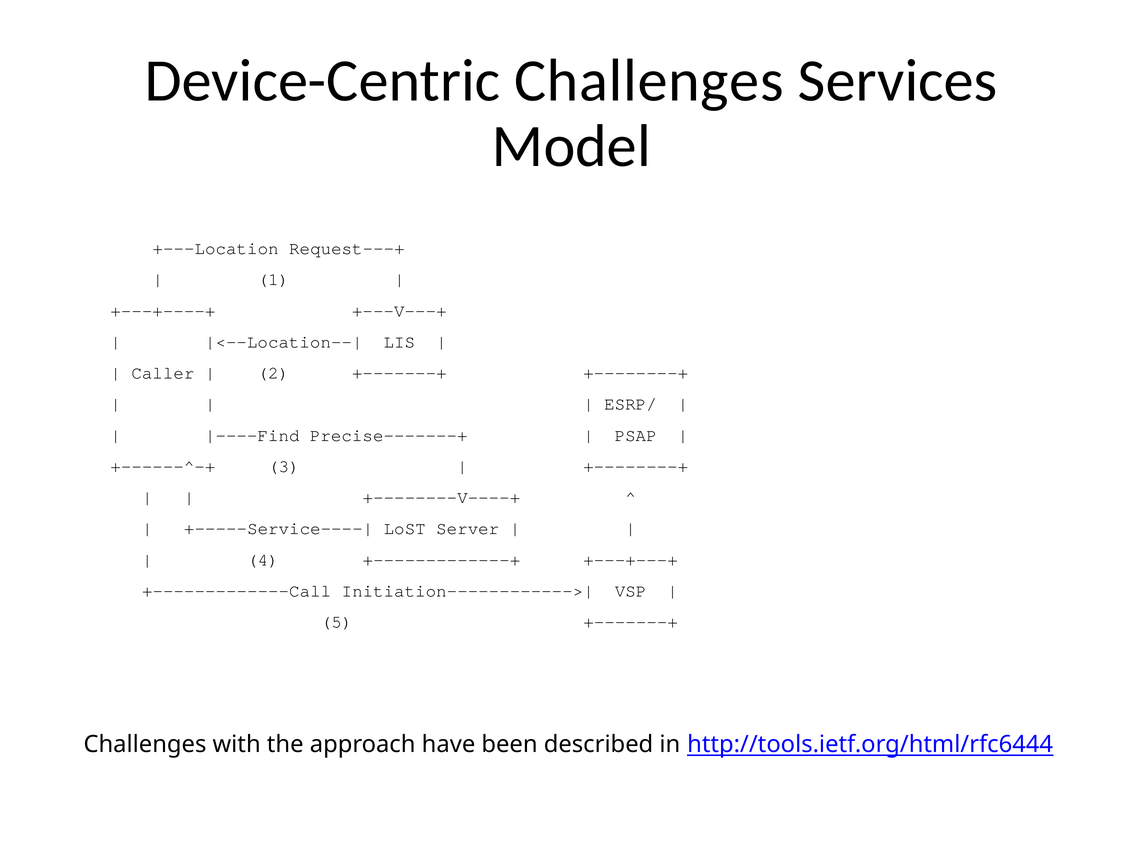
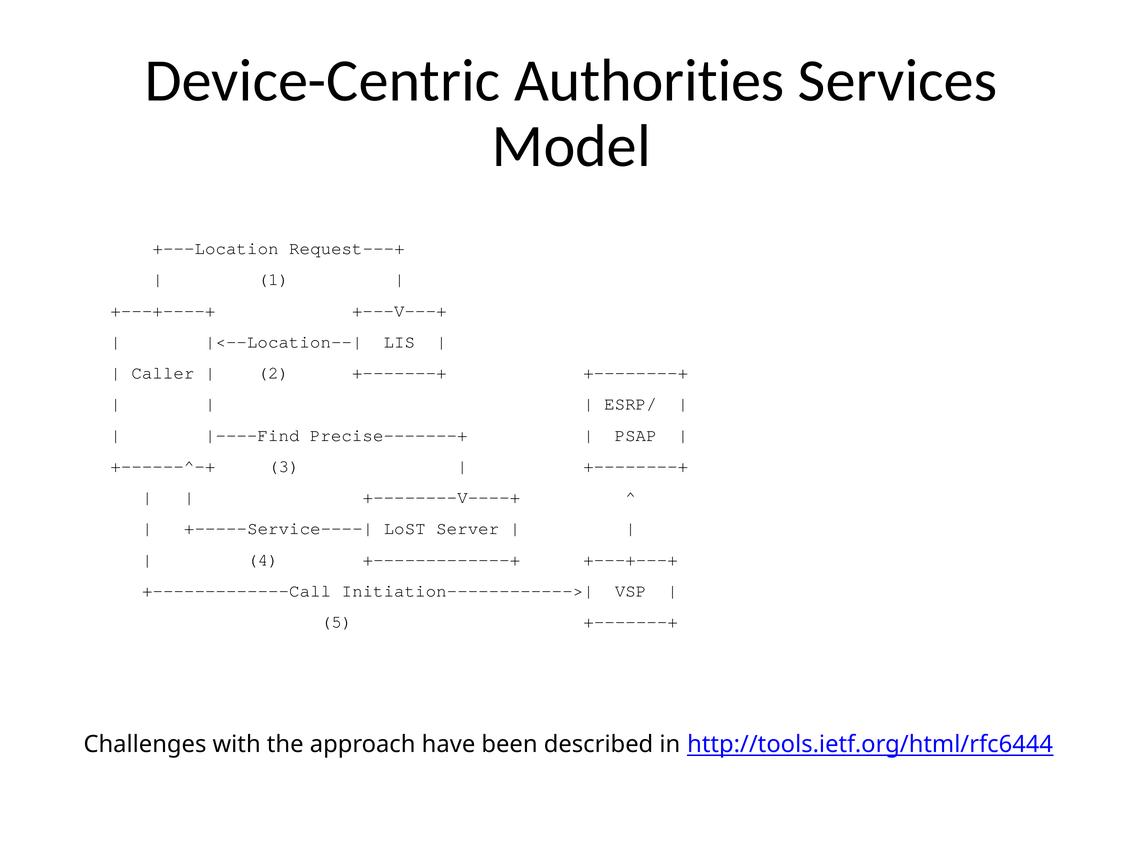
Device-Centric Challenges: Challenges -> Authorities (649, 81)
